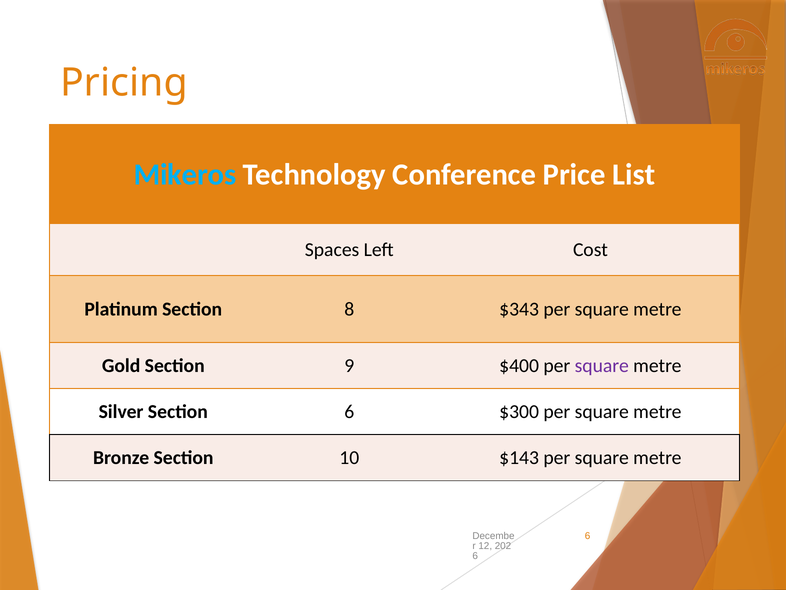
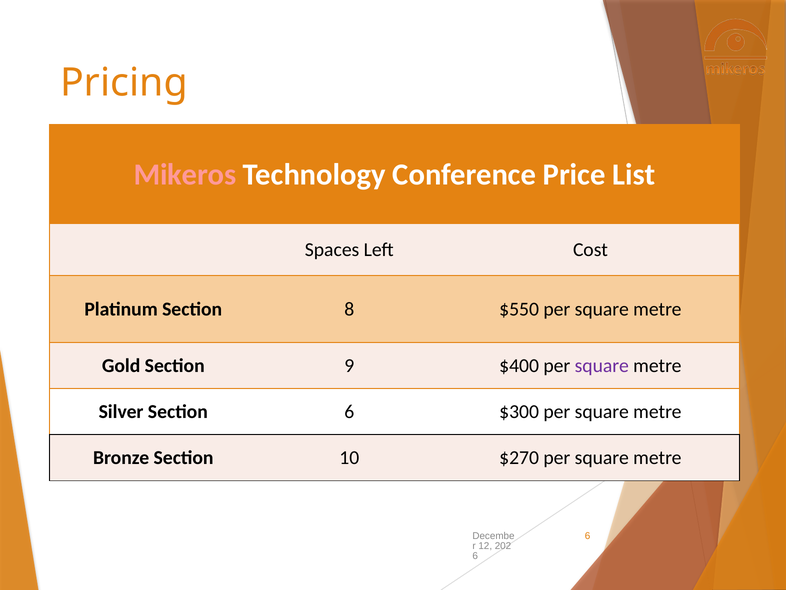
Mikeros colour: light blue -> pink (185, 174)
$343: $343 -> $550 (519, 309)
$143: $143 -> $270 (519, 458)
